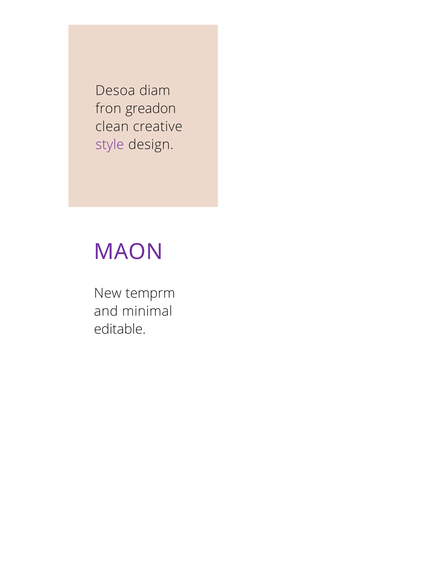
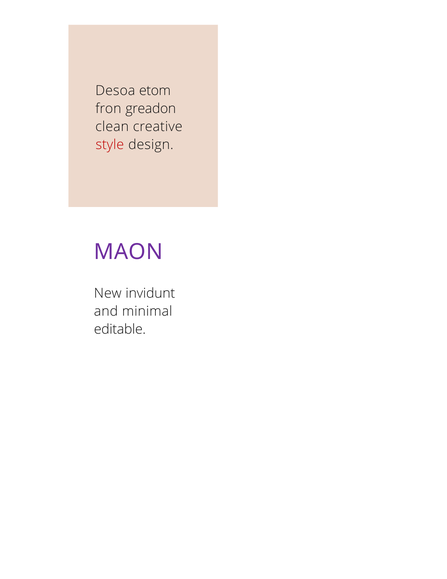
diam: diam -> etom (155, 90)
style colour: purple -> red (110, 145)
temprm: temprm -> invidunt (150, 293)
